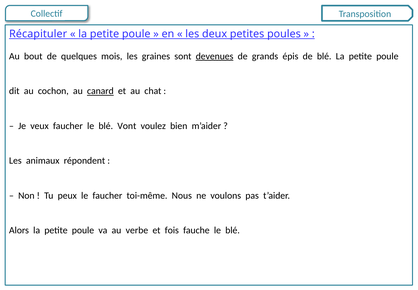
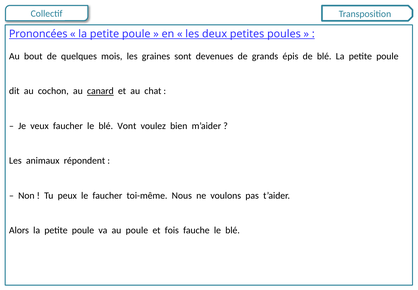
Récapituler: Récapituler -> Prononcées (38, 34)
devenues underline: present -> none (215, 56)
au verbe: verbe -> poule (137, 230)
